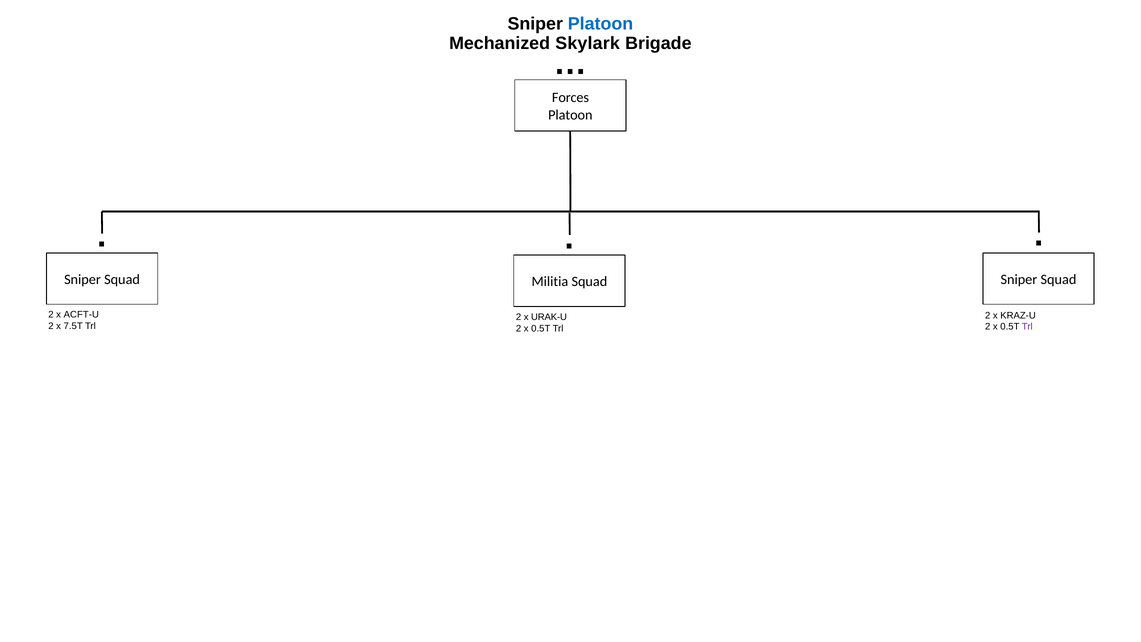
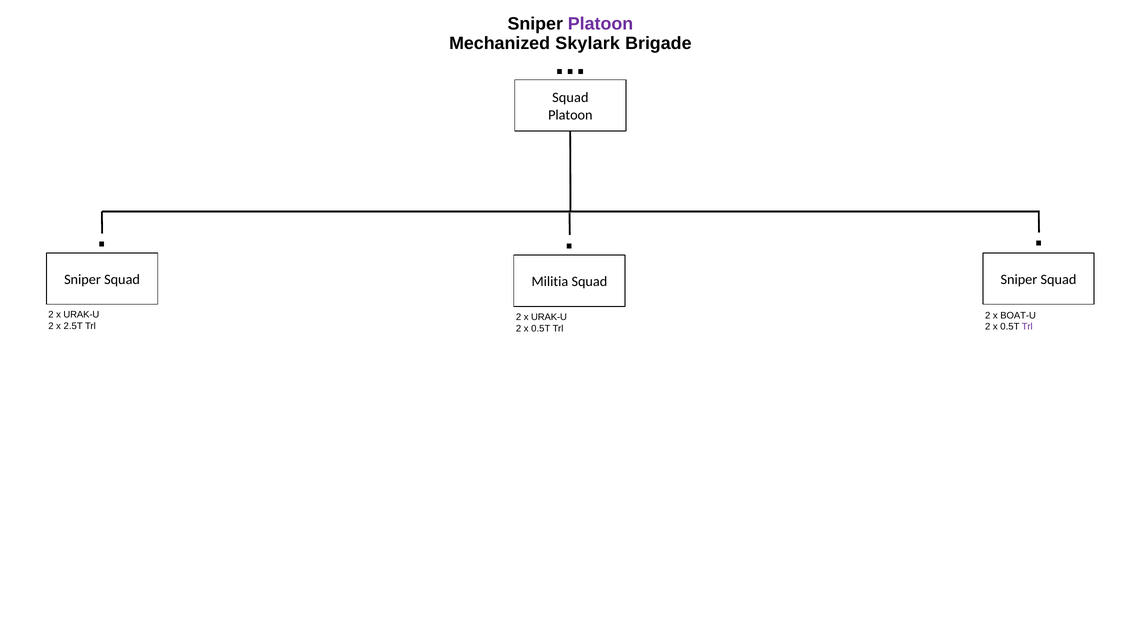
Platoon colour: blue -> purple (601, 24)
Forces: Forces -> Squad (570, 98)
ACFT-U: ACFT-U -> URAK-U (81, 315)
KRAZ-U: KRAZ-U -> BOAT-U (1018, 315)
7.5T: 7.5T -> 2.5T (73, 326)
